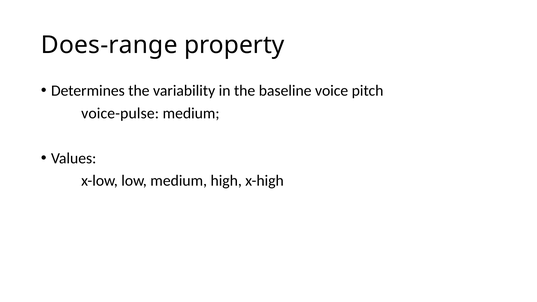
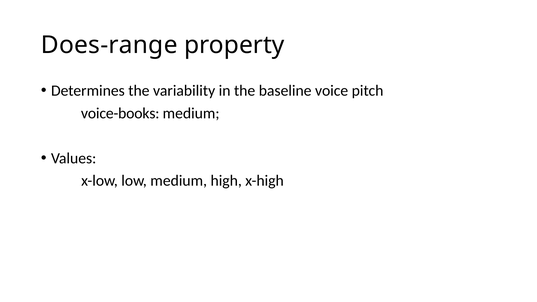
voice-pulse: voice-pulse -> voice-books (120, 113)
